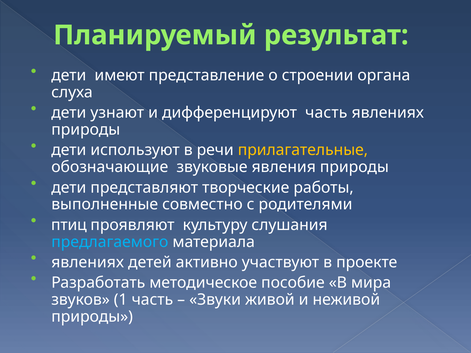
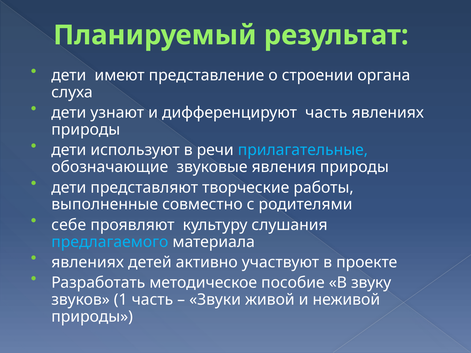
прилагательные colour: yellow -> light blue (303, 150)
птиц: птиц -> себе (69, 225)
мира: мира -> звуку (371, 283)
